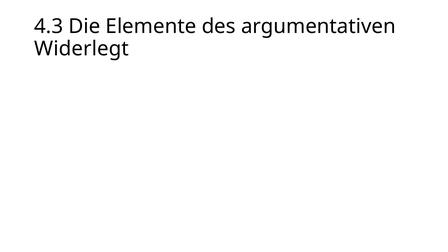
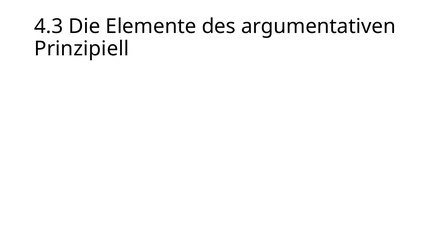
Widerlegt: Widerlegt -> Prinzipiell (82, 49)
